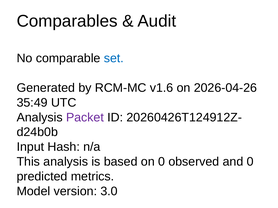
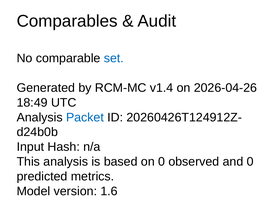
v1.6: v1.6 -> v1.4 (162, 88)
35:49: 35:49 -> 18:49 (32, 103)
Packet colour: purple -> blue (85, 118)
3.0: 3.0 -> 1.6 (109, 192)
